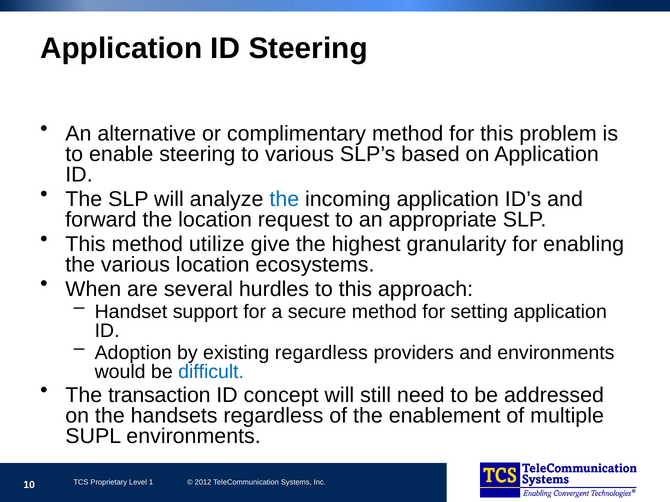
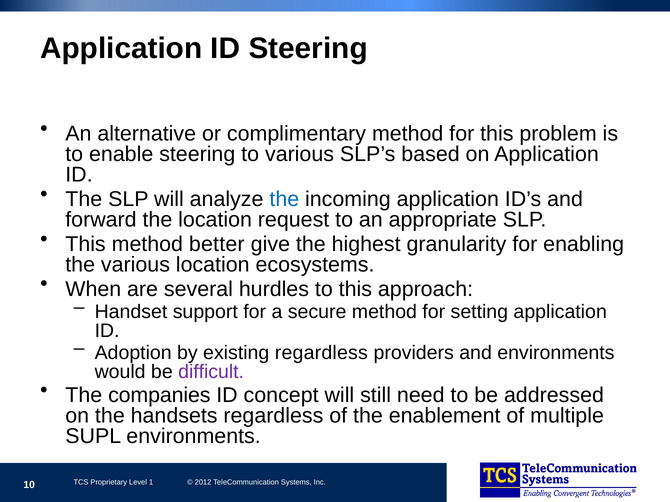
utilize: utilize -> better (217, 244)
difficult colour: blue -> purple (211, 372)
transaction: transaction -> companies (159, 396)
